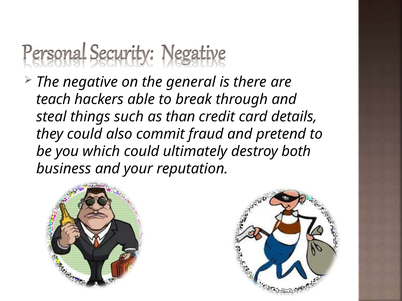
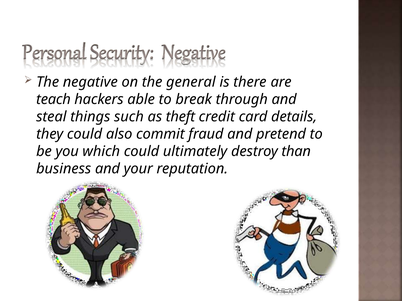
than: than -> theft (180, 117)
both: both -> than (296, 152)
